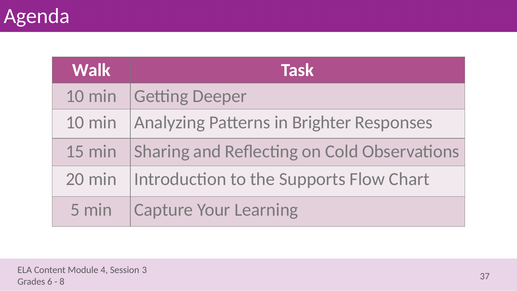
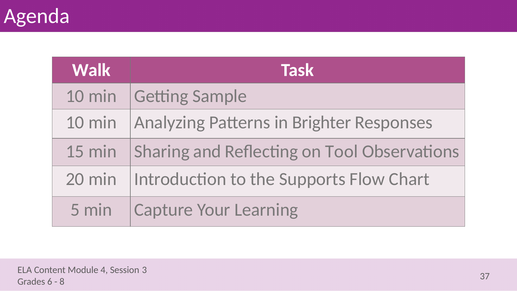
Deeper: Deeper -> Sample (220, 96)
Cold: Cold -> Tool (342, 152)
